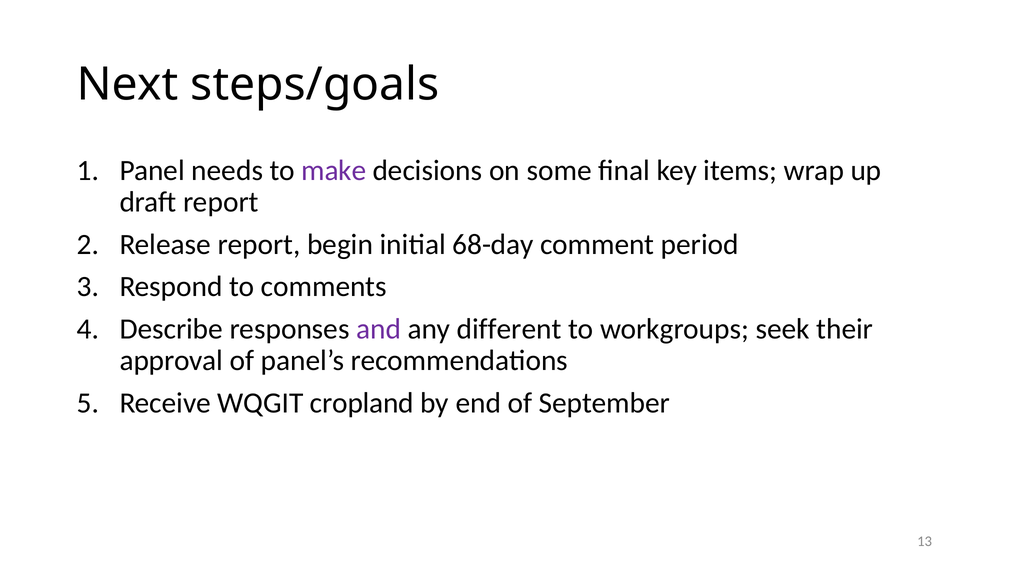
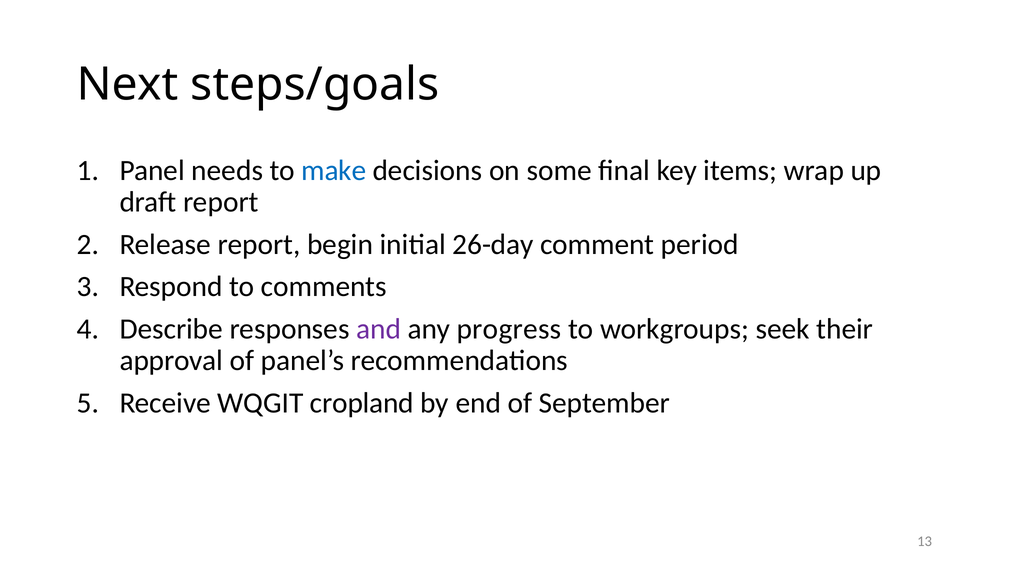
make colour: purple -> blue (334, 171)
68-day: 68-day -> 26-day (493, 245)
different: different -> progress (509, 329)
